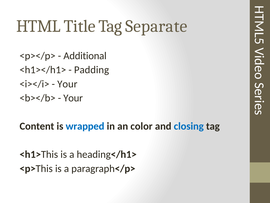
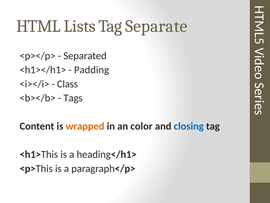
Title: Title -> Lists (80, 26)
Additional: Additional -> Separated (85, 56)
Your: Your -> Class (67, 84)
Your: Your -> Tags (73, 98)
wrapped colour: blue -> orange (85, 126)
